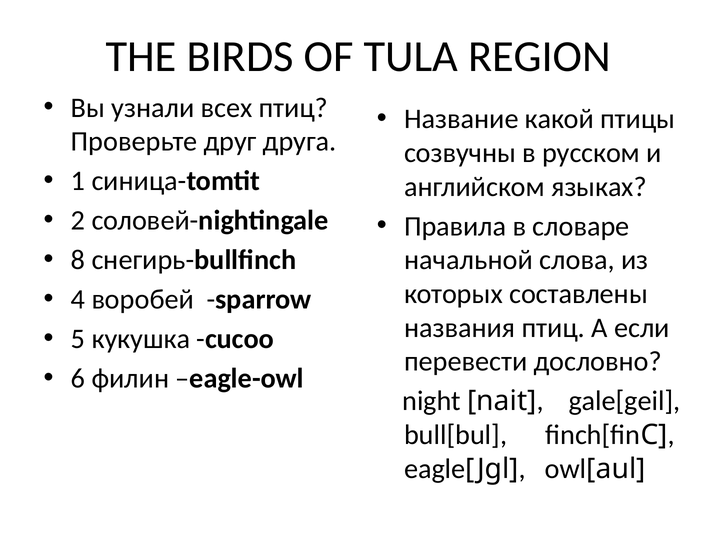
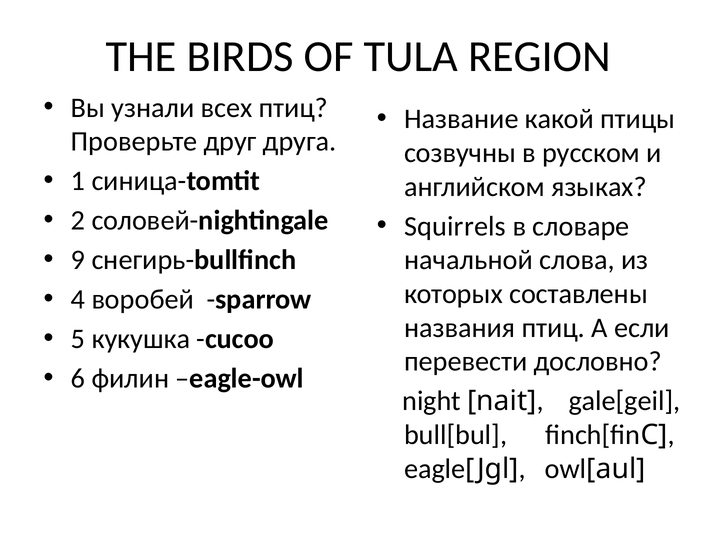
Правила: Правила -> Squirrels (455, 226)
8: 8 -> 9 (78, 260)
